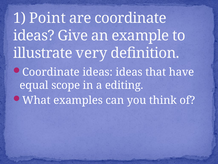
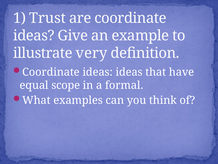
Point: Point -> Trust (47, 18)
editing: editing -> formal (124, 85)
